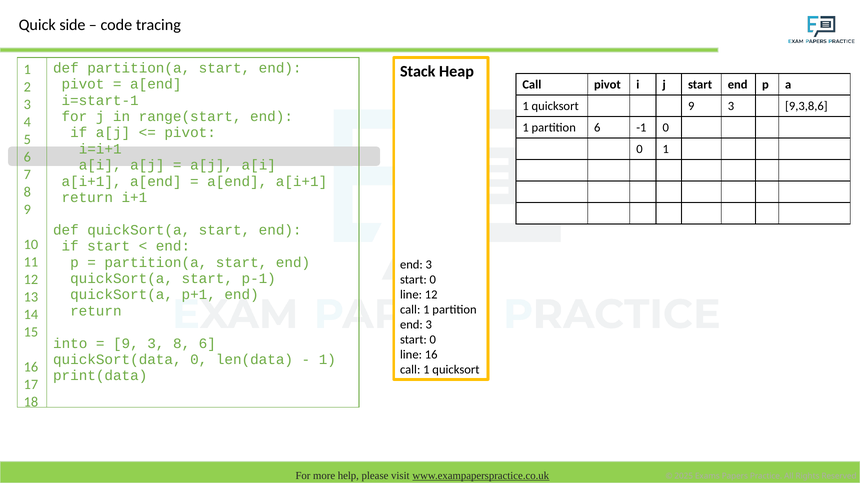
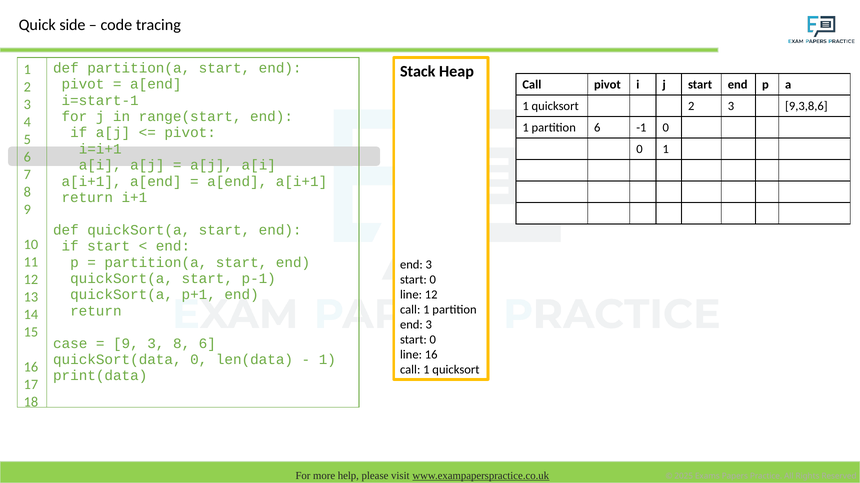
quicksort 9: 9 -> 2 (691, 106)
into: into -> case (70, 344)
